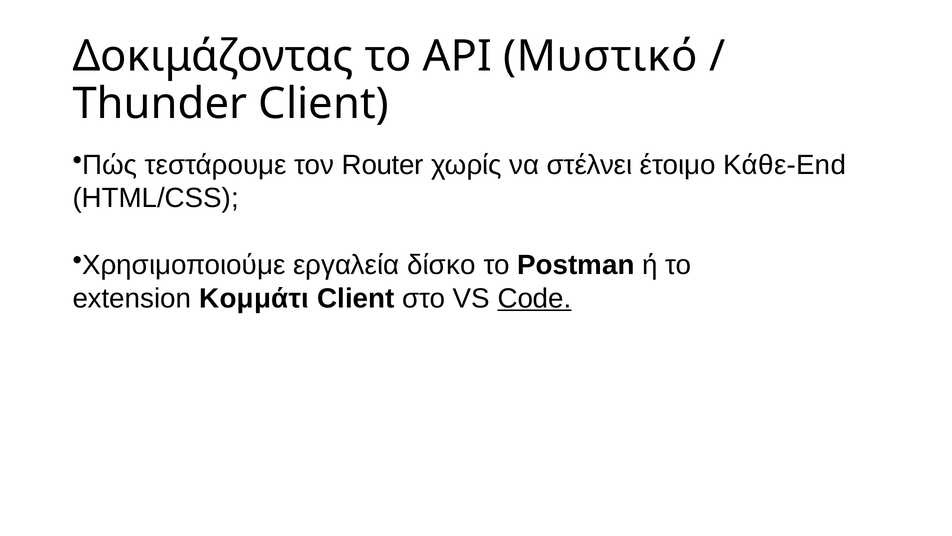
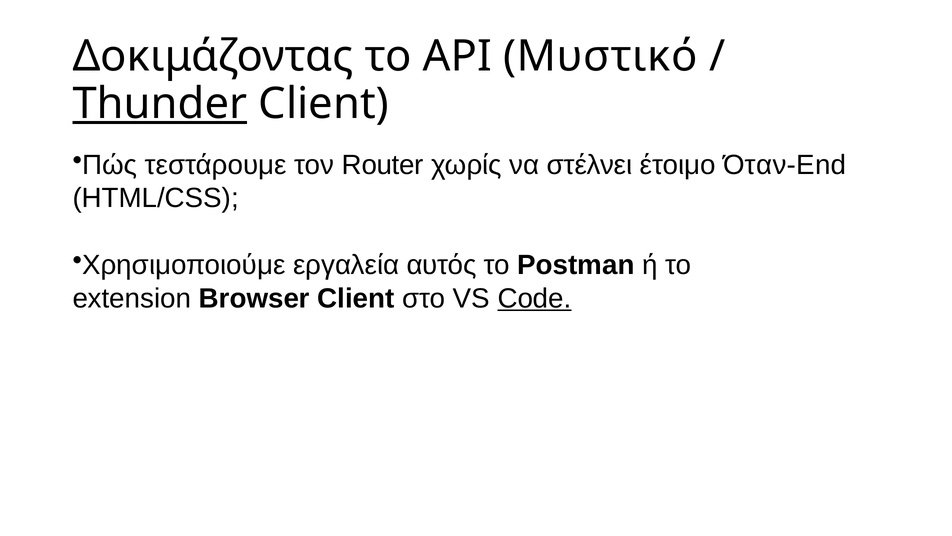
Thunder underline: none -> present (160, 104)
Κάθε-End: Κάθε-End -> Όταν-End (785, 165)
δίσκο: δίσκο -> αυτός (442, 265)
Κομμάτι: Κομμάτι -> Browser (254, 298)
